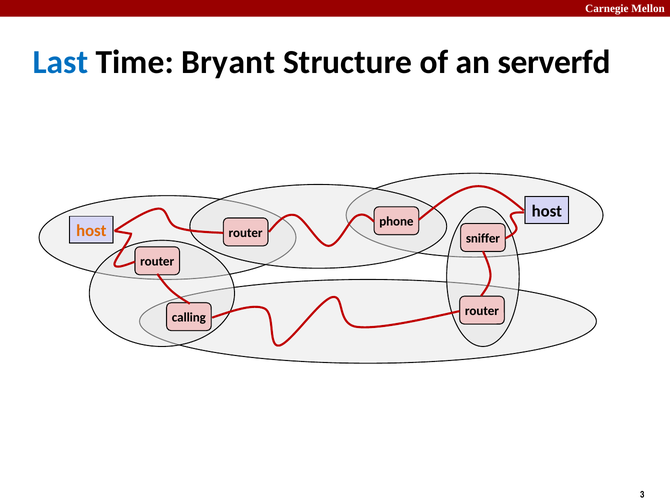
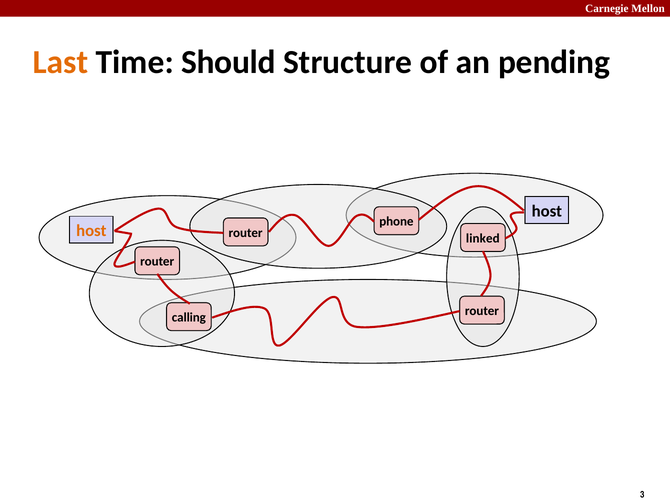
Last colour: blue -> orange (61, 62)
Bryant: Bryant -> Should (229, 62)
serverfd: serverfd -> pending (554, 62)
sniffer: sniffer -> linked (483, 238)
